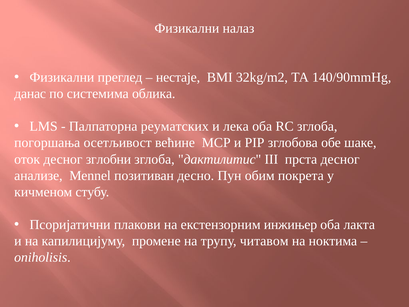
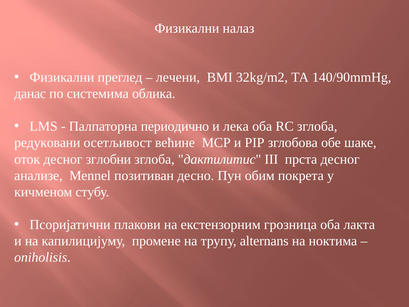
нестаје: нестаје -> лечени (178, 77)
реуматских: реуматских -> периодично (175, 126)
погоршања: погоршања -> редуковани (47, 143)
инжињер: инжињер -> грозница (290, 224)
читавом: читавом -> alternans (264, 241)
